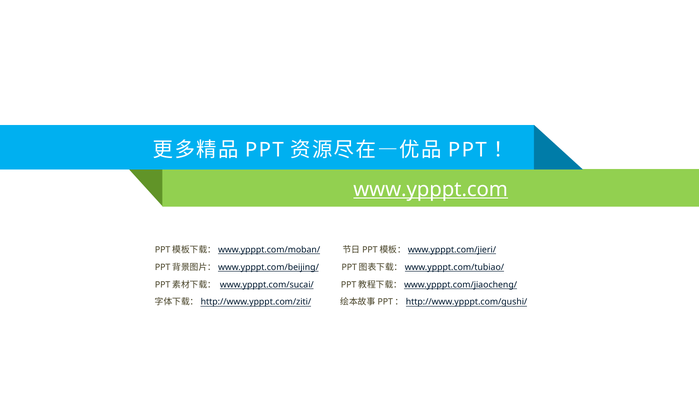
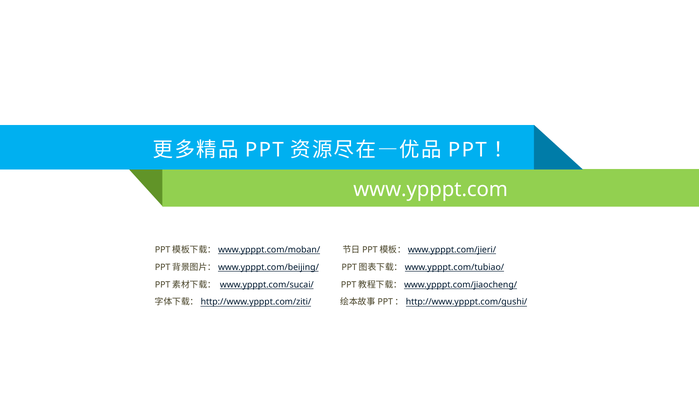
www.ypppt.com underline: present -> none (431, 189)
